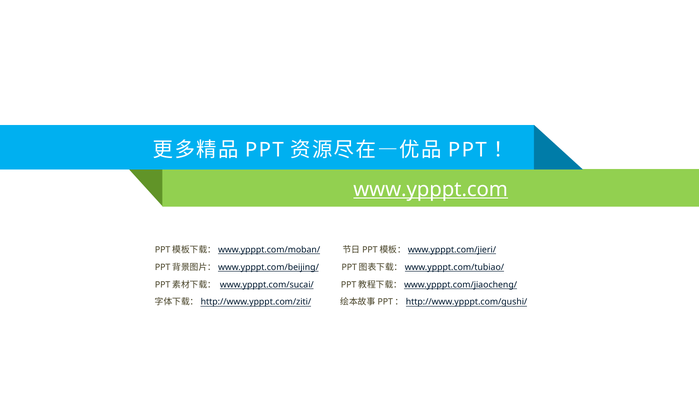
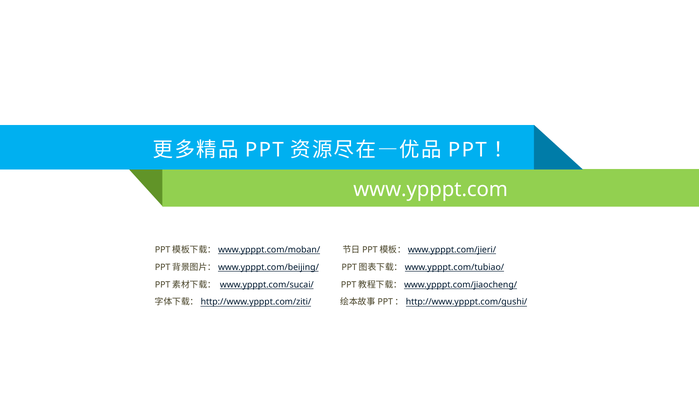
www.ypppt.com underline: present -> none (431, 189)
